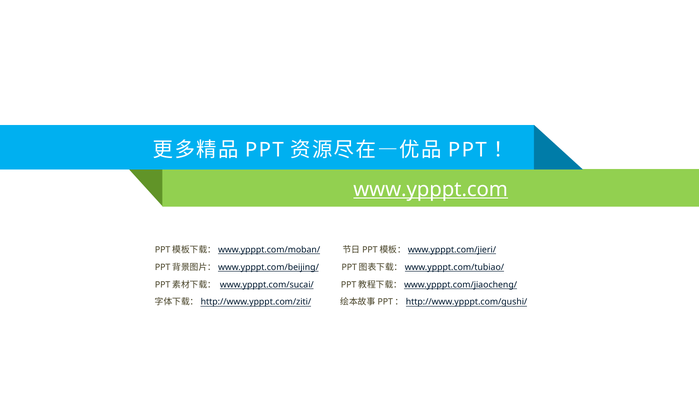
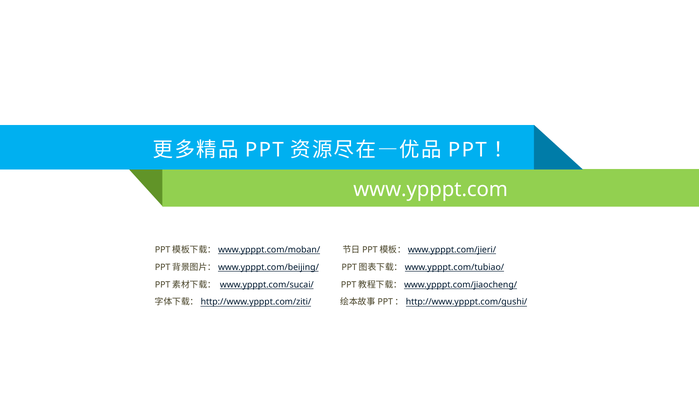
www.ypppt.com underline: present -> none (431, 189)
